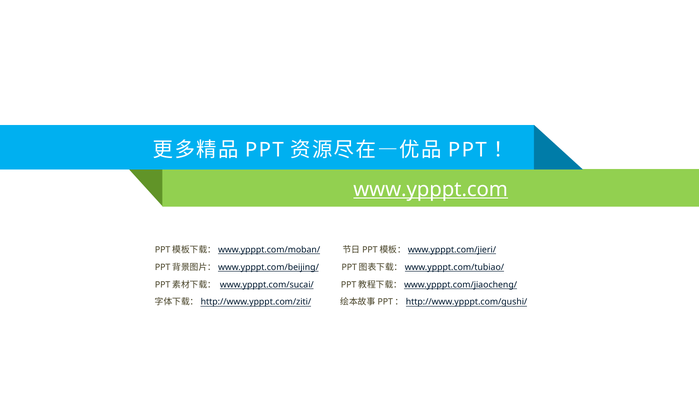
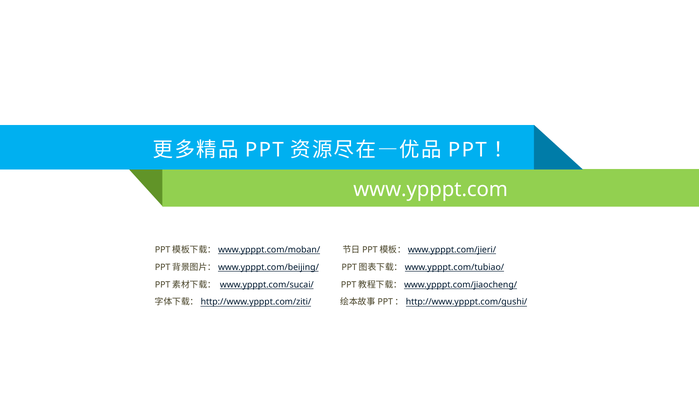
www.ypppt.com underline: present -> none (431, 189)
